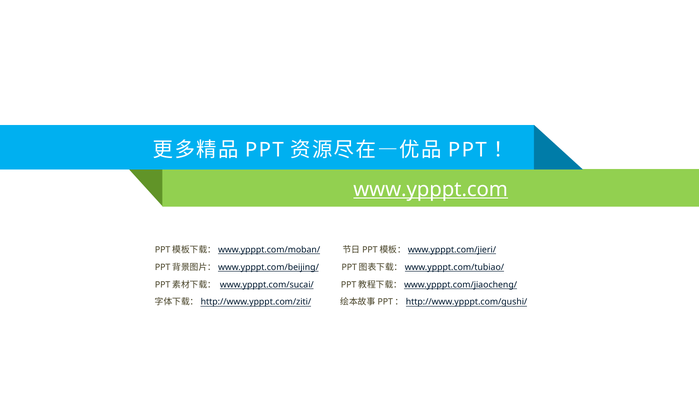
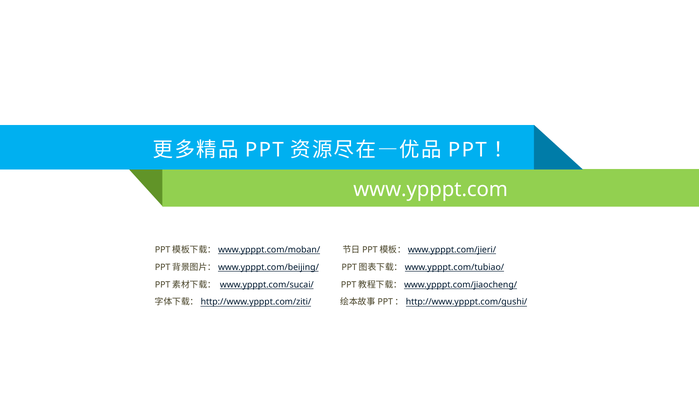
www.ypppt.com underline: present -> none (431, 189)
